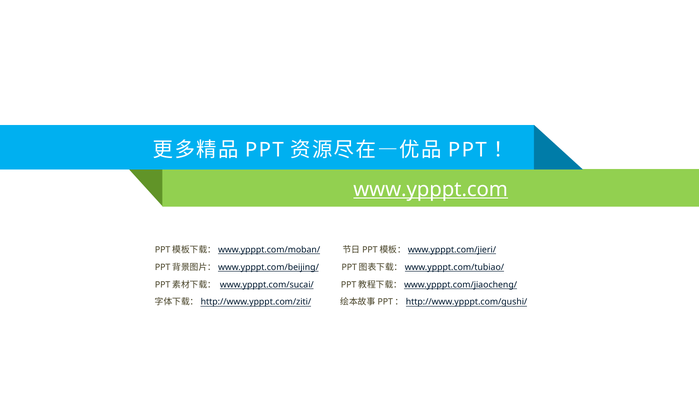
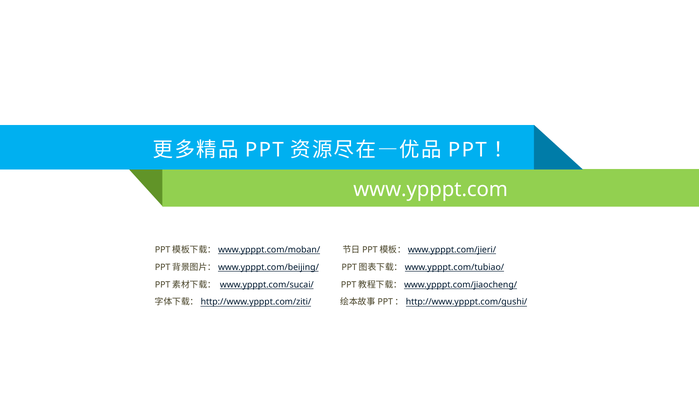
www.ypppt.com underline: present -> none (431, 189)
